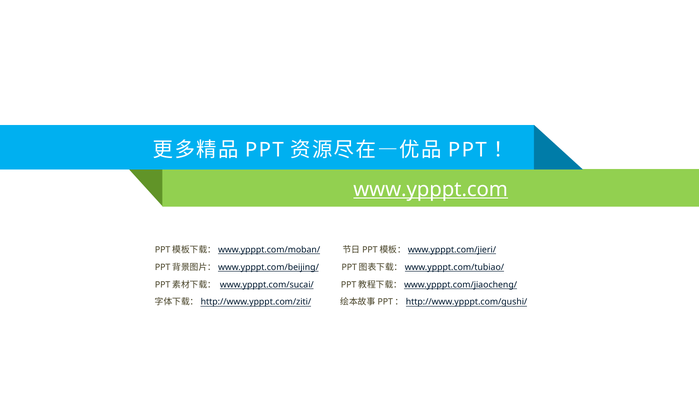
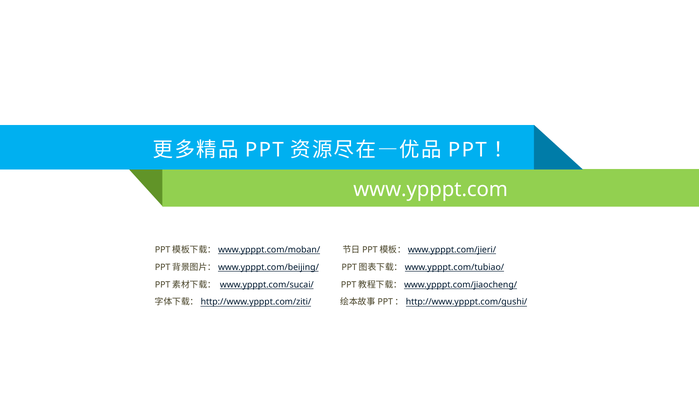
www.ypppt.com underline: present -> none (431, 189)
